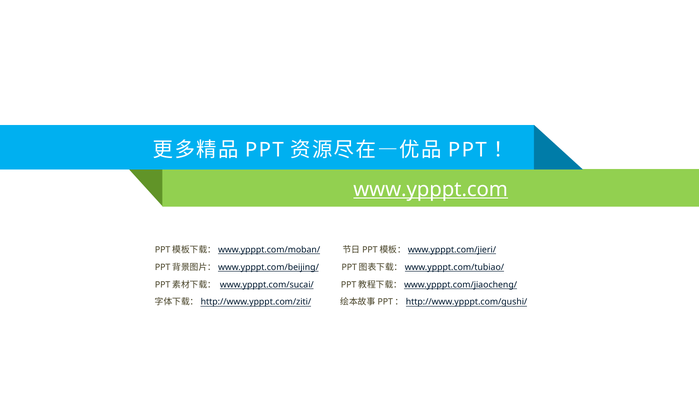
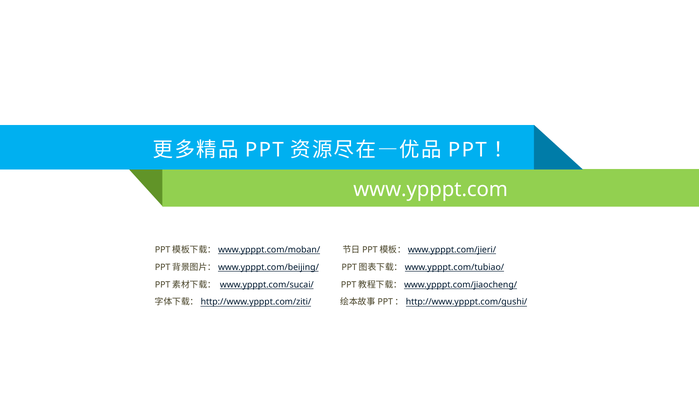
www.ypppt.com underline: present -> none (431, 189)
